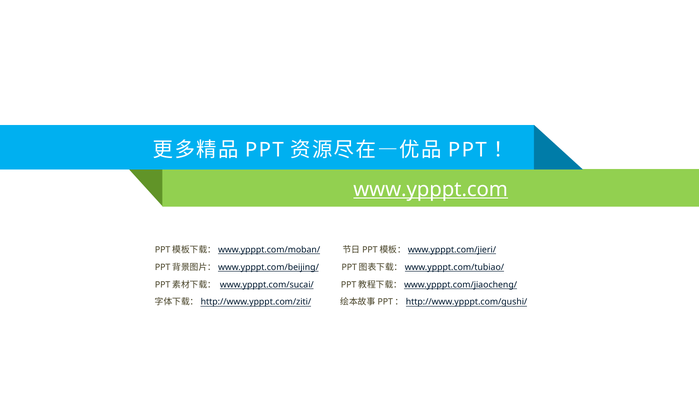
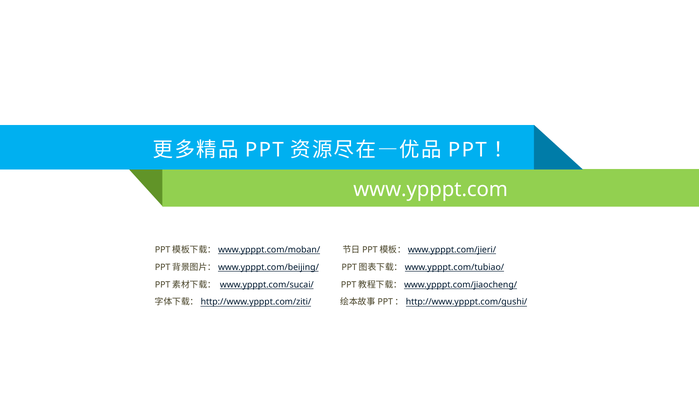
www.ypppt.com underline: present -> none (431, 189)
